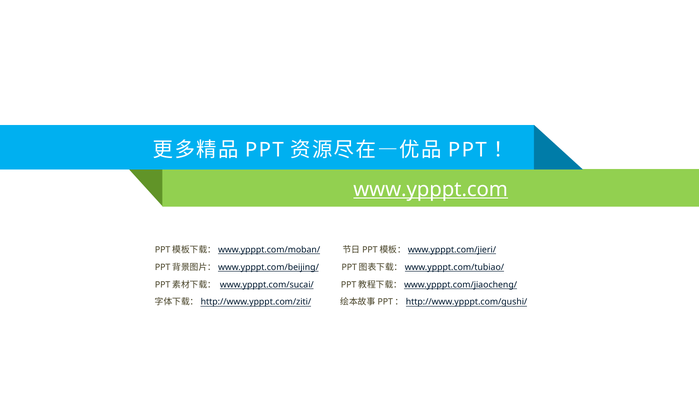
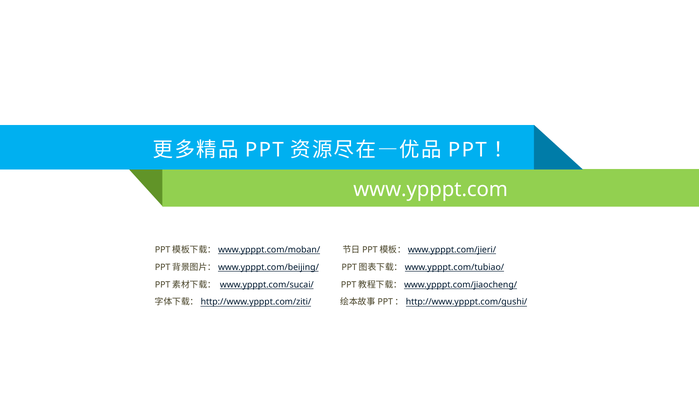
www.ypppt.com underline: present -> none (431, 189)
